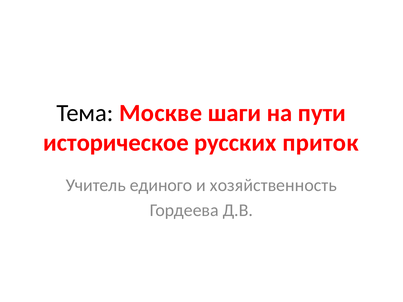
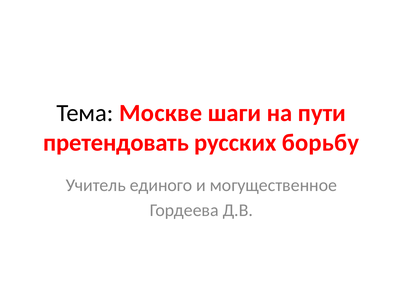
историческое: историческое -> претендовать (116, 143)
приток: приток -> борьбу (321, 143)
хозяйственность: хозяйственность -> могущественное (273, 185)
